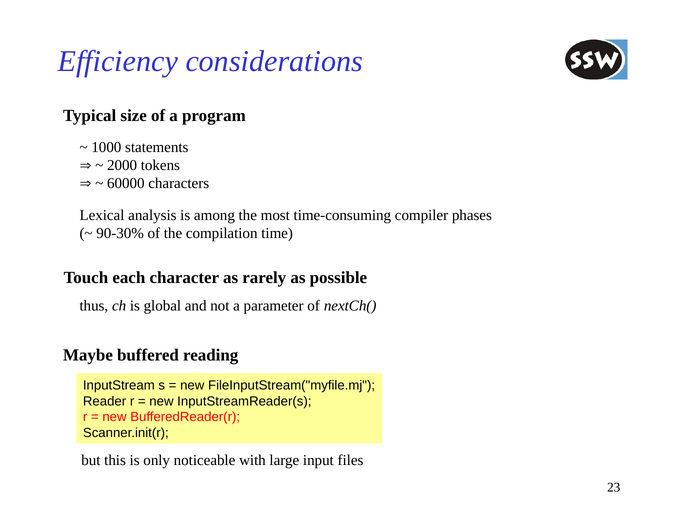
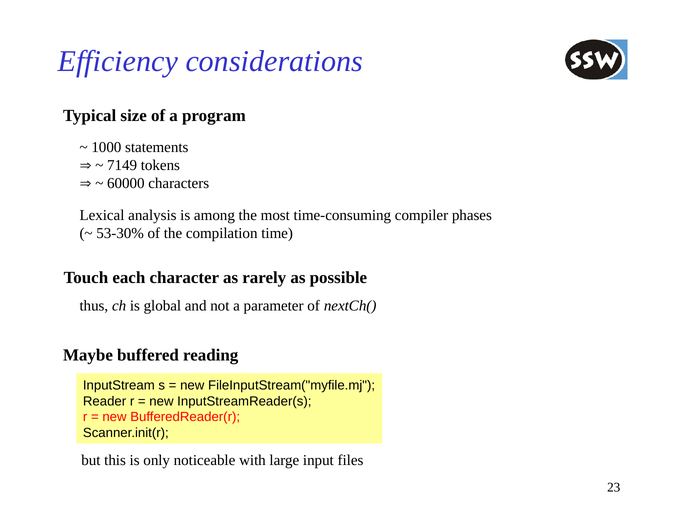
2000: 2000 -> 7149 (122, 165)
90-30%: 90-30% -> 53-30% (120, 233)
